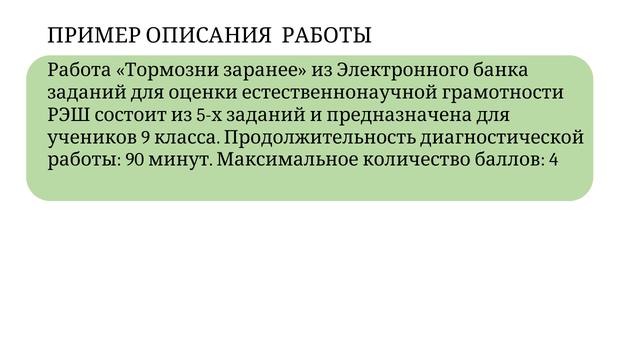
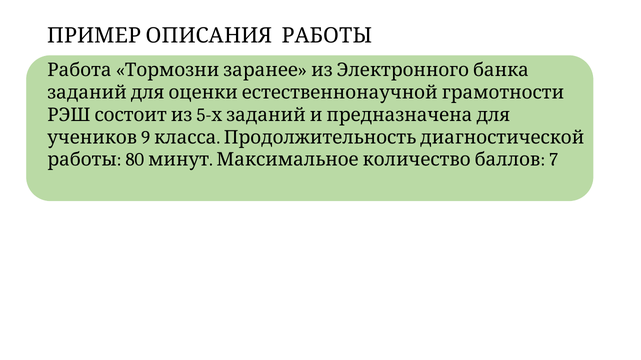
90: 90 -> 80 (135, 160)
4: 4 -> 7 (554, 160)
